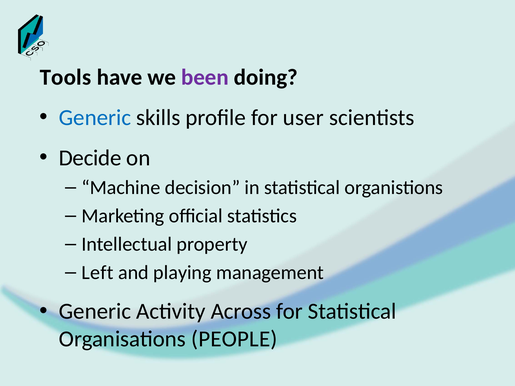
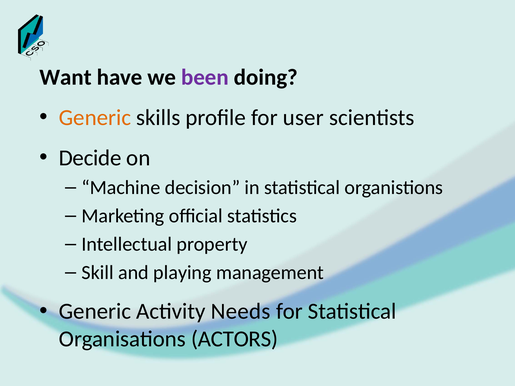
Tools: Tools -> Want (66, 77)
Generic colour: blue -> orange (95, 118)
Left: Left -> Skill (98, 273)
Across: Across -> Needs (241, 312)
PEOPLE: PEOPLE -> ACTORS (235, 339)
